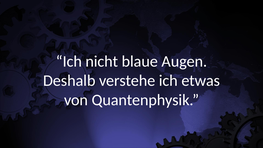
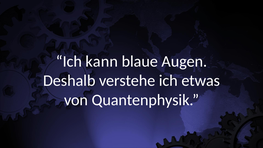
nicht: nicht -> kann (102, 61)
